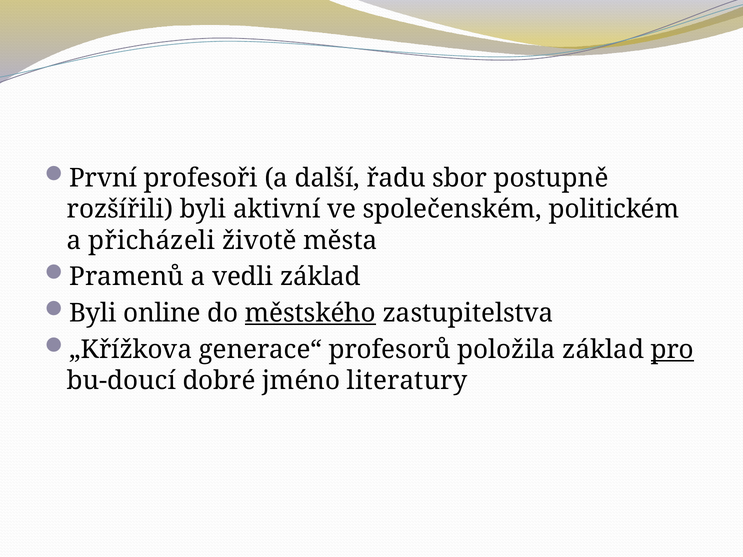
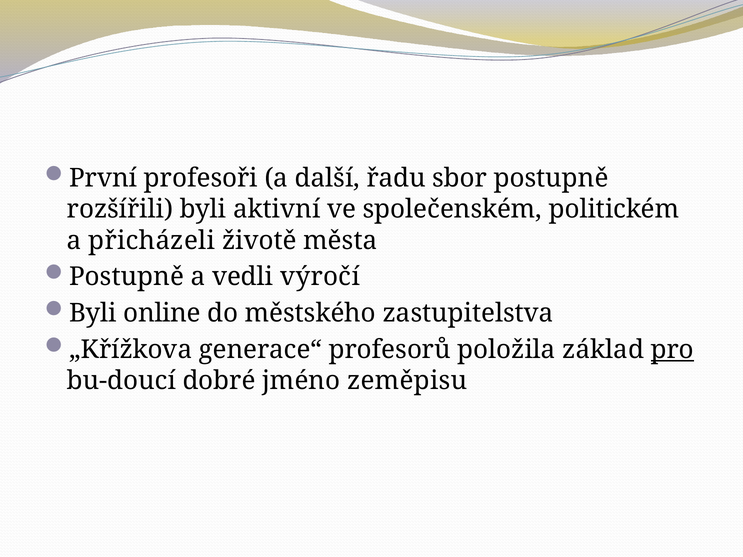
Pramenů: Pramenů -> Postupně (127, 277)
vedli základ: základ -> výročí (320, 277)
městského underline: present -> none (310, 313)
literatury: literatury -> zeměpisu (407, 381)
